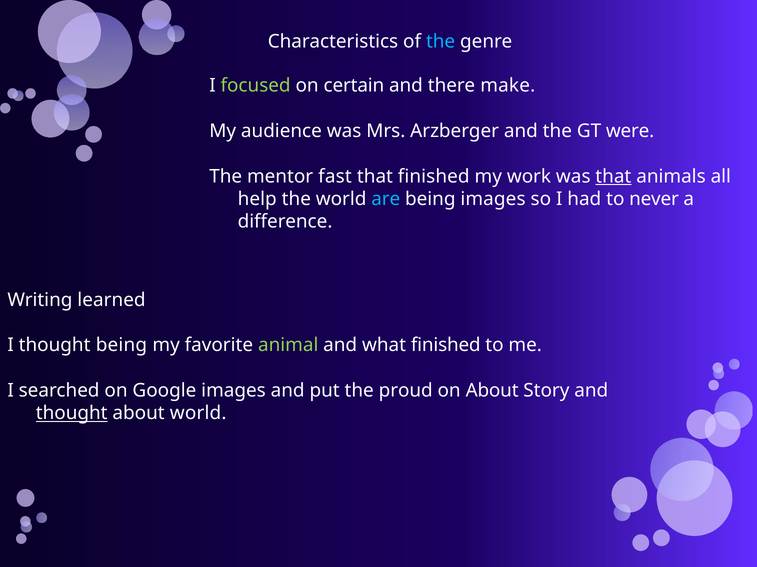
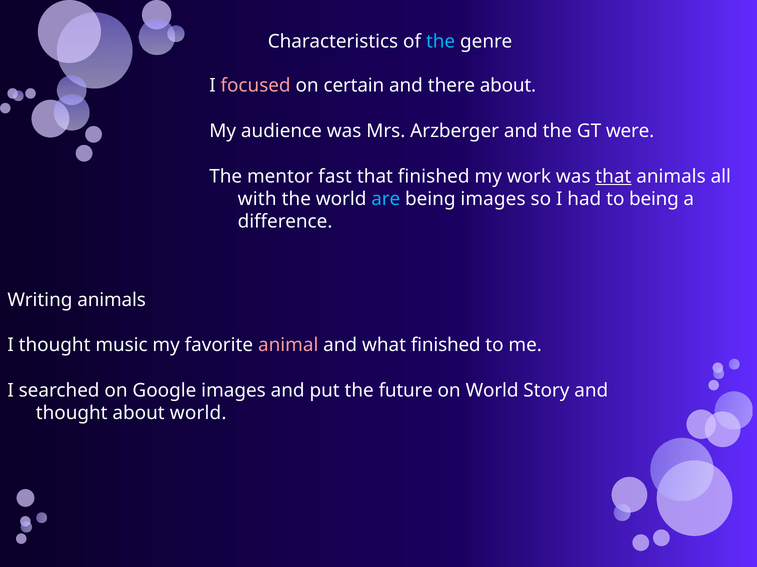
focused colour: light green -> pink (256, 86)
there make: make -> about (508, 86)
help: help -> with (257, 199)
to never: never -> being (654, 199)
Writing learned: learned -> animals (112, 300)
thought being: being -> music (122, 346)
animal colour: light green -> pink (288, 346)
proud: proud -> future (406, 391)
on About: About -> World (492, 391)
thought underline: present -> none (72, 414)
